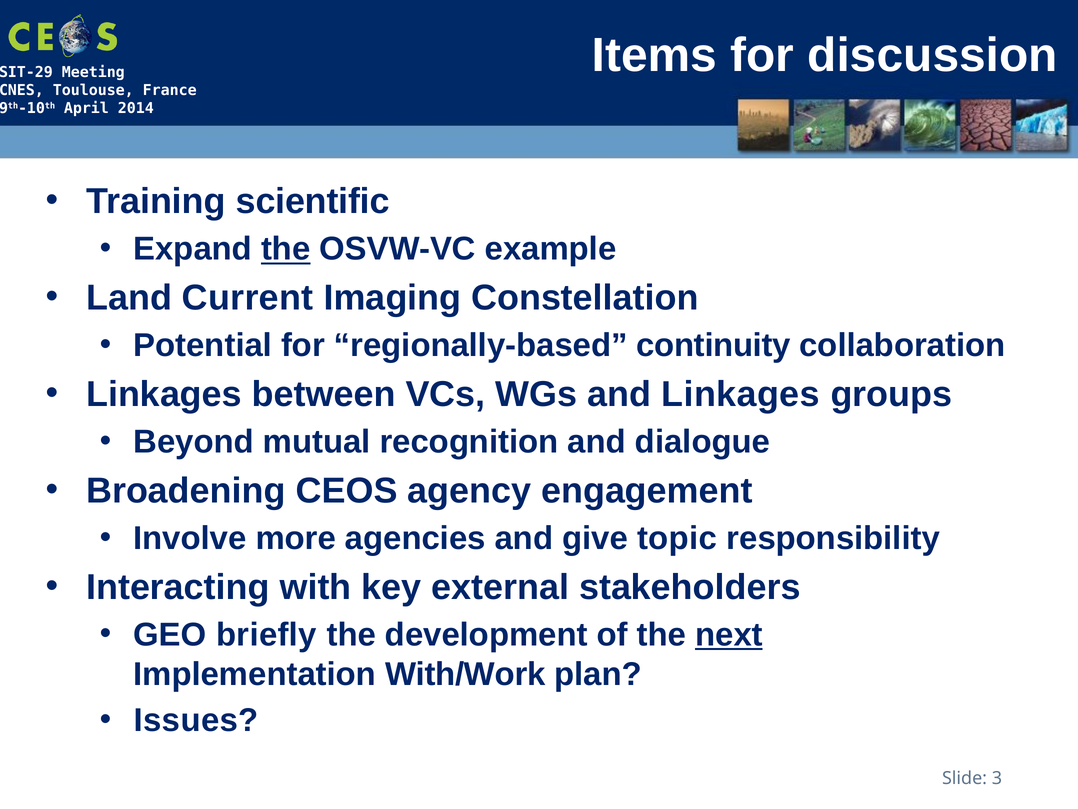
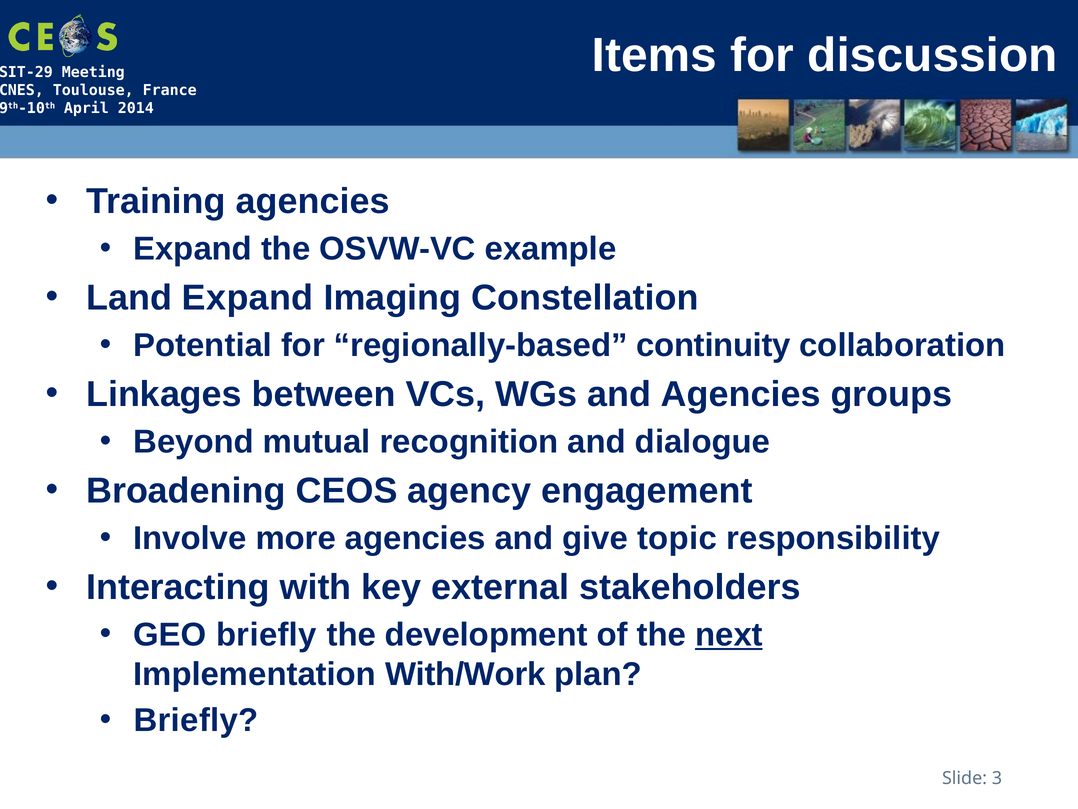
Training scientific: scientific -> agencies (313, 201)
the underline: present -> none (286, 249)
Land Current: Current -> Expand (248, 298)
and Linkages: Linkages -> Agencies (741, 394)
Issues: Issues -> Briefly (196, 720)
